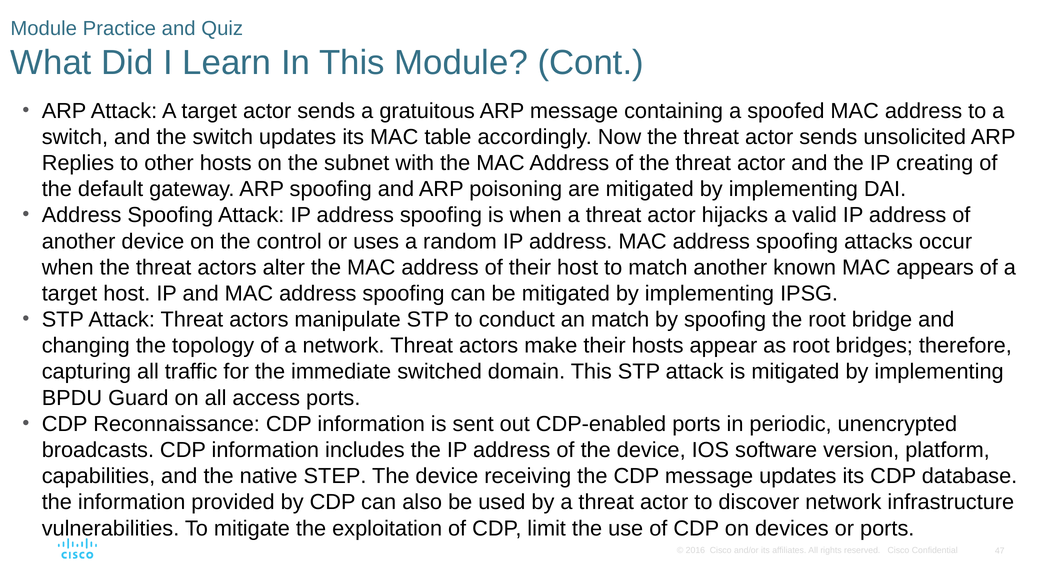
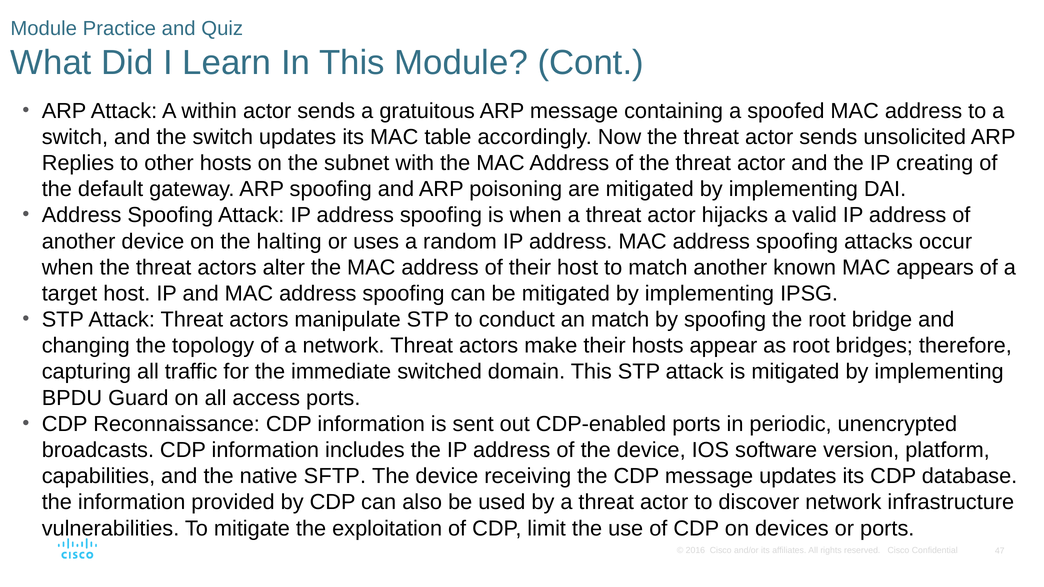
Attack A target: target -> within (209, 111)
control: control -> halting (289, 241)
STEP: STEP -> SFTP (335, 476)
